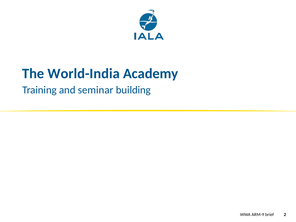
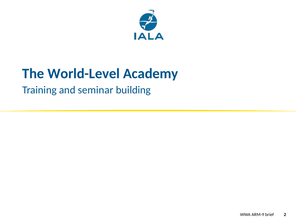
World-India: World-India -> World-Level (84, 74)
